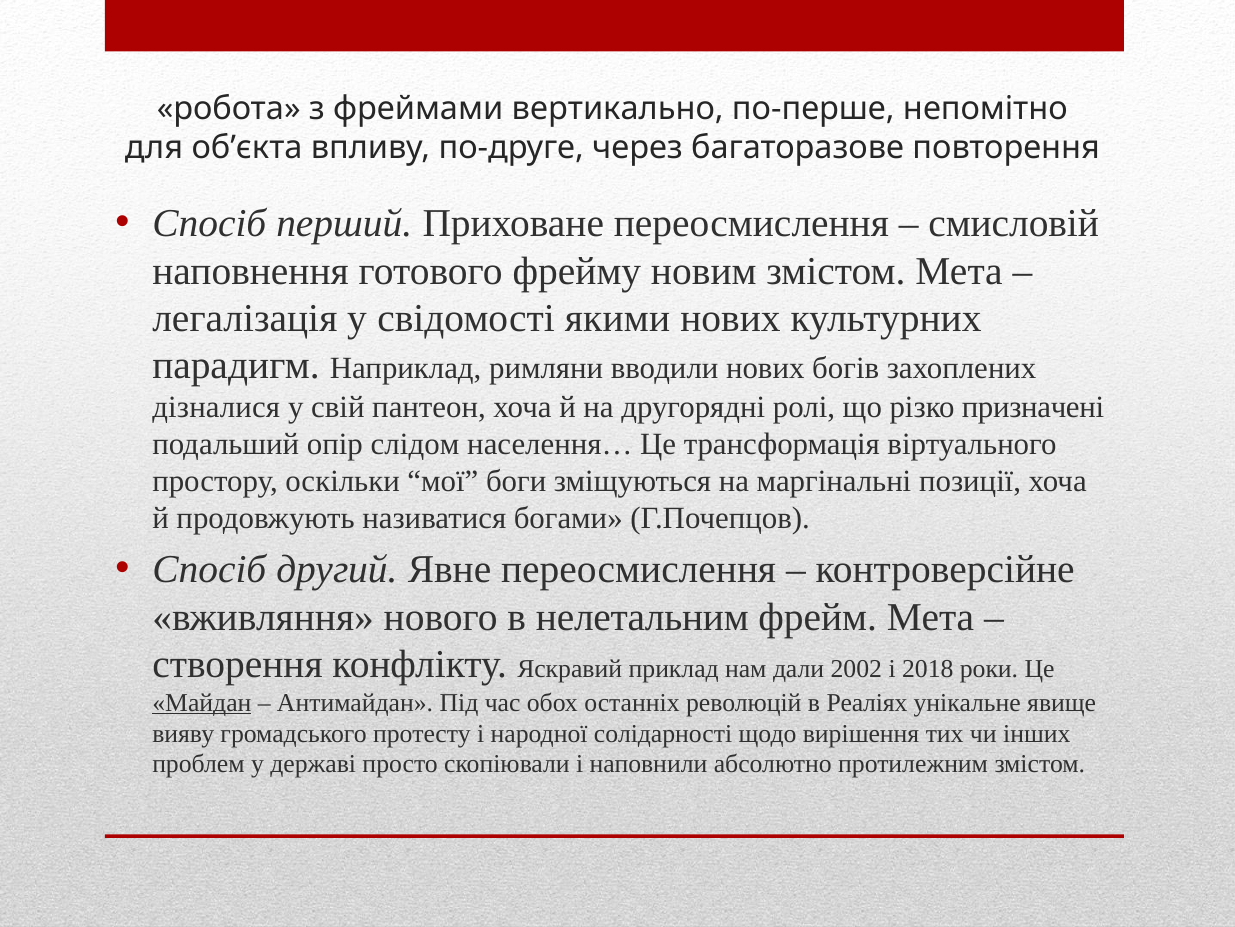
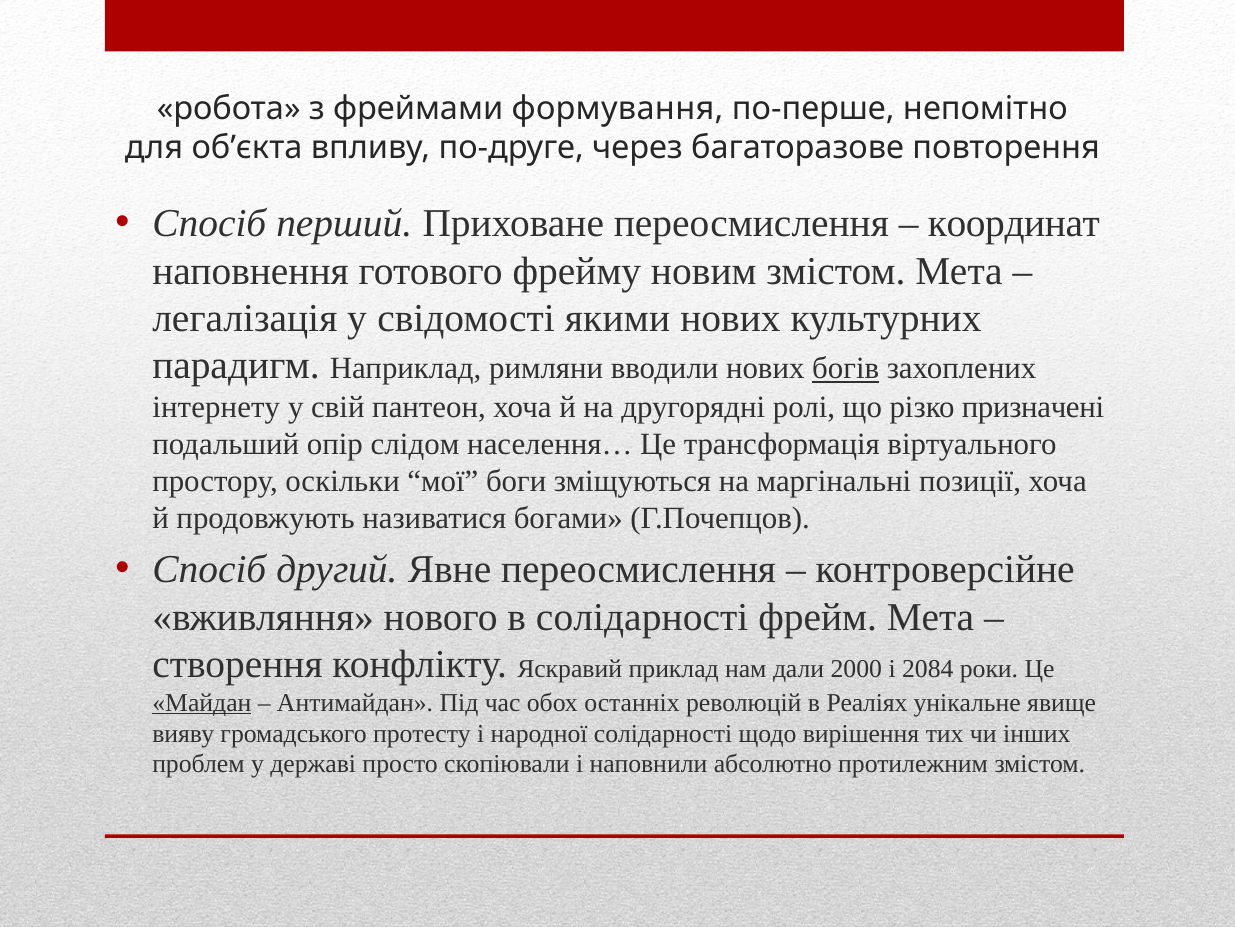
вертикально: вертикально -> формування (618, 109)
смисловій: смисловій -> координат (1014, 224)
богів underline: none -> present (846, 368)
дізналися: дізналися -> інтернету (216, 407)
в нелетальним: нелетальним -> солідарності (642, 617)
2002: 2002 -> 2000 (856, 668)
2018: 2018 -> 2084 (928, 668)
